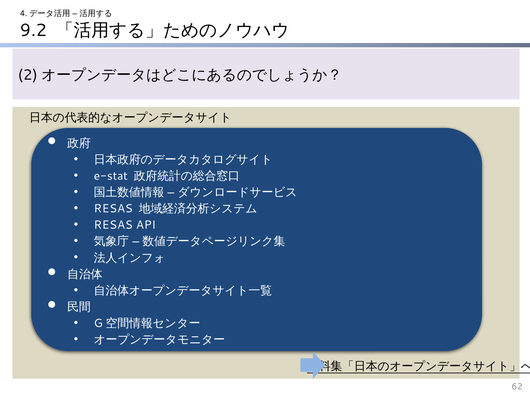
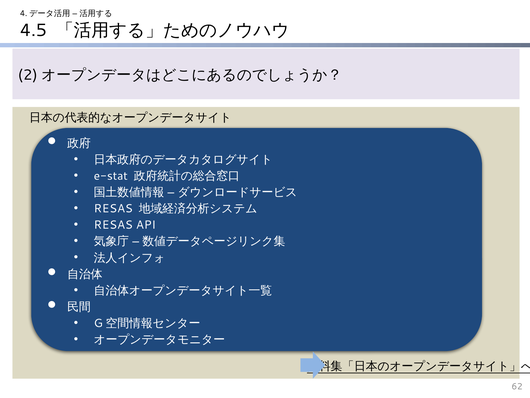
9.2: 9.2 -> 4.5 (34, 30)
